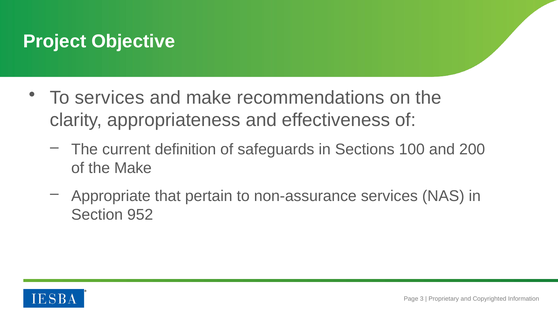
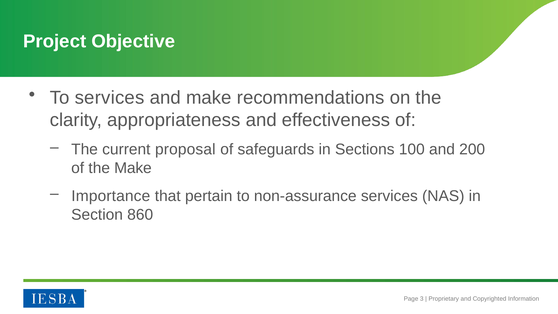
definition: definition -> proposal (185, 149)
Appropriate: Appropriate -> Importance (111, 196)
952: 952 -> 860 (140, 215)
